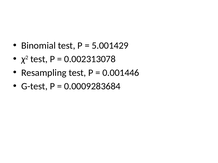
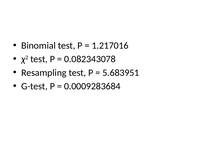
5.001429: 5.001429 -> 1.217016 (110, 46)
0.002313078: 0.002313078 -> 0.082343078 (90, 59)
0.001446: 0.001446 -> 5.683951 (121, 73)
